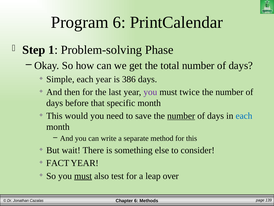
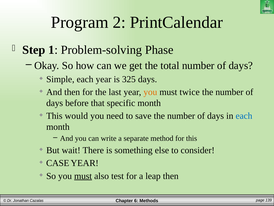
Program 6: 6 -> 2 (119, 22)
386: 386 -> 325 (129, 79)
you colour: purple -> orange (150, 92)
number underline: present -> none (181, 116)
FACT: FACT -> CASE (58, 163)
leap over: over -> then (171, 176)
